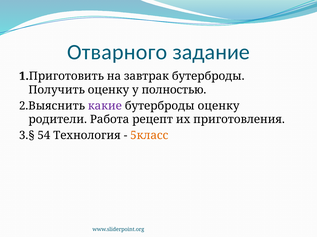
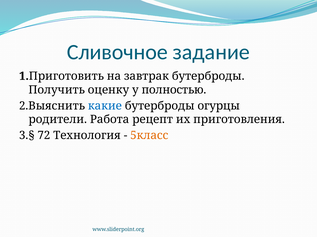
Отварного: Отварного -> Сливочное (117, 52)
какие colour: purple -> blue (105, 106)
бутерброды оценку: оценку -> огурцы (219, 106)
54: 54 -> 72 (44, 136)
